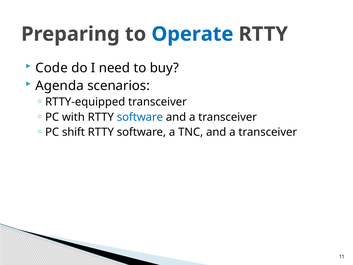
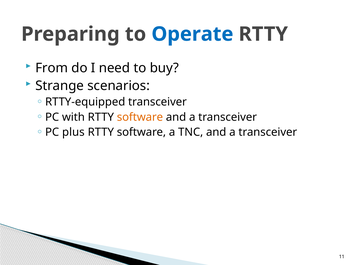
Code: Code -> From (52, 68)
Agenda: Agenda -> Strange (60, 86)
software colour: blue -> orange (140, 117)
shift: shift -> plus (73, 132)
